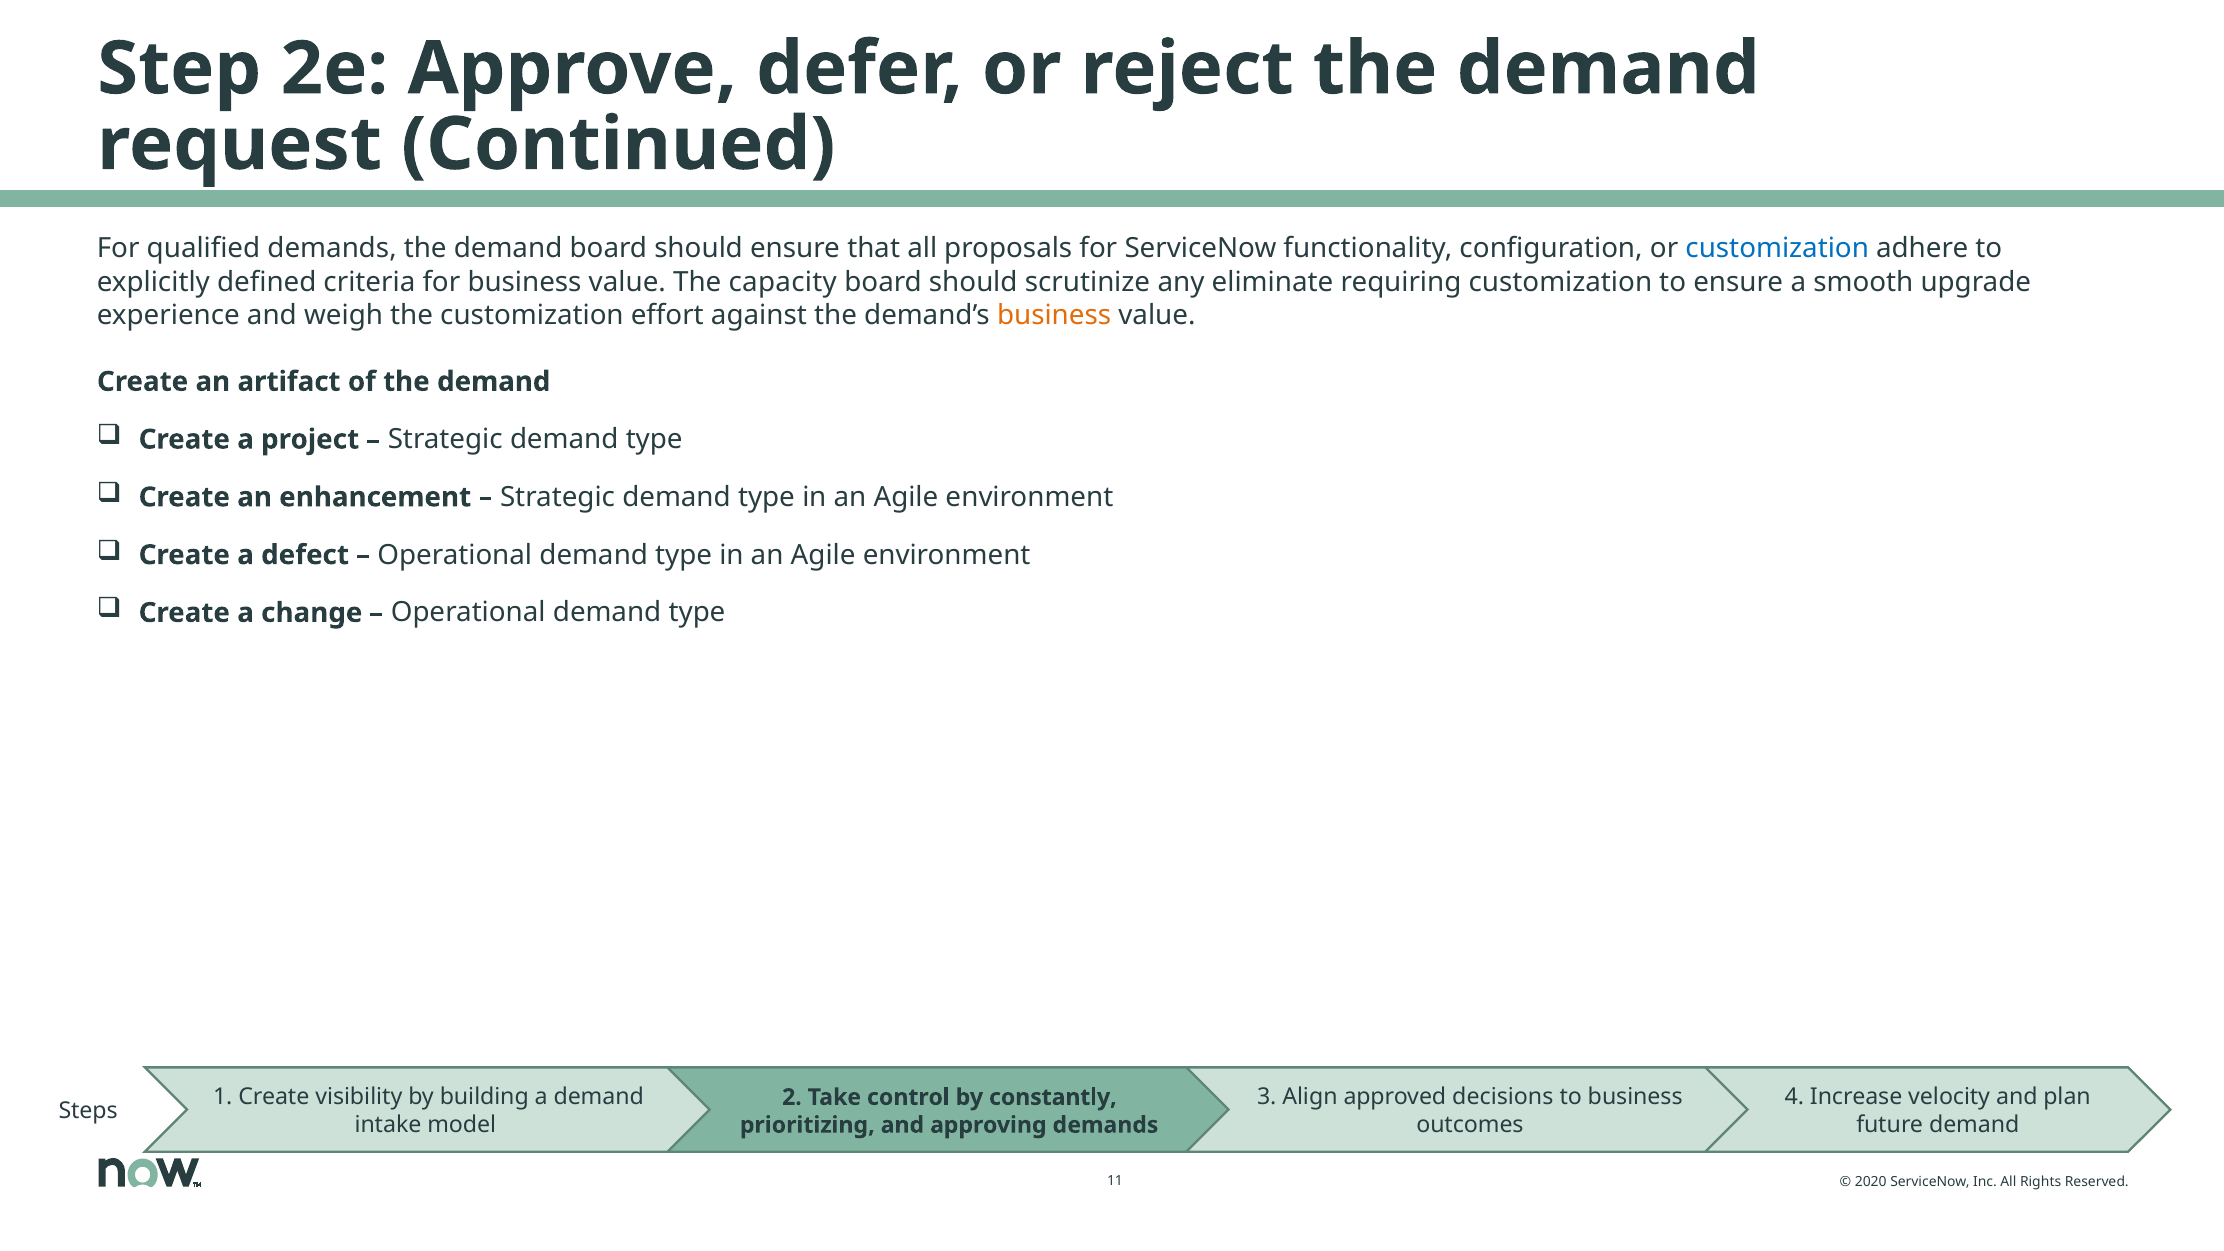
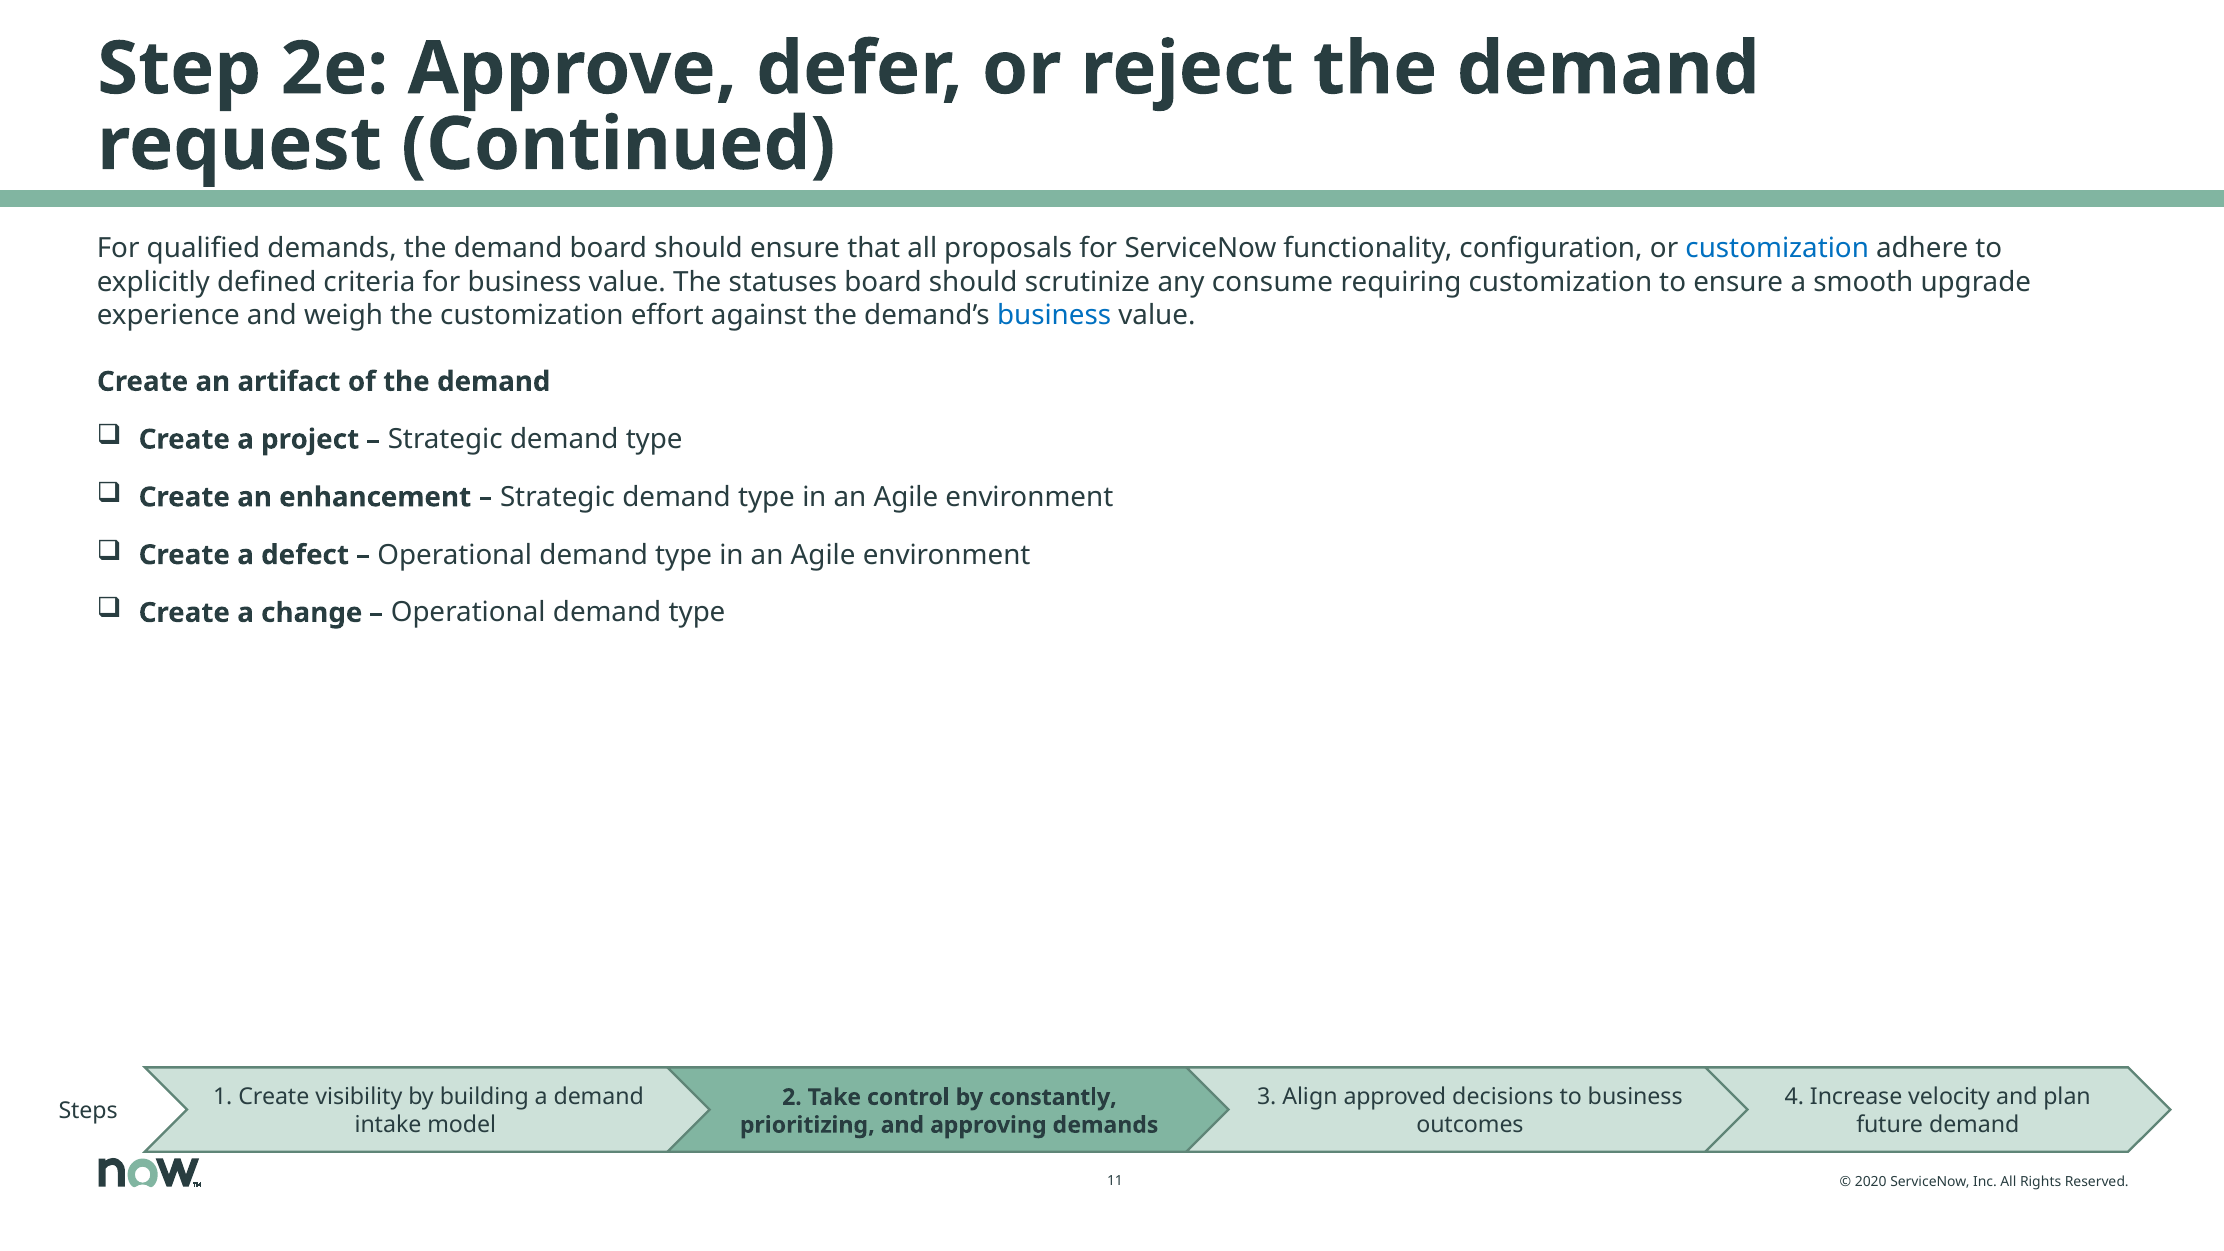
capacity: capacity -> statuses (783, 282)
eliminate: eliminate -> consume (1272, 282)
business colour: orange -> blue (1054, 316)
